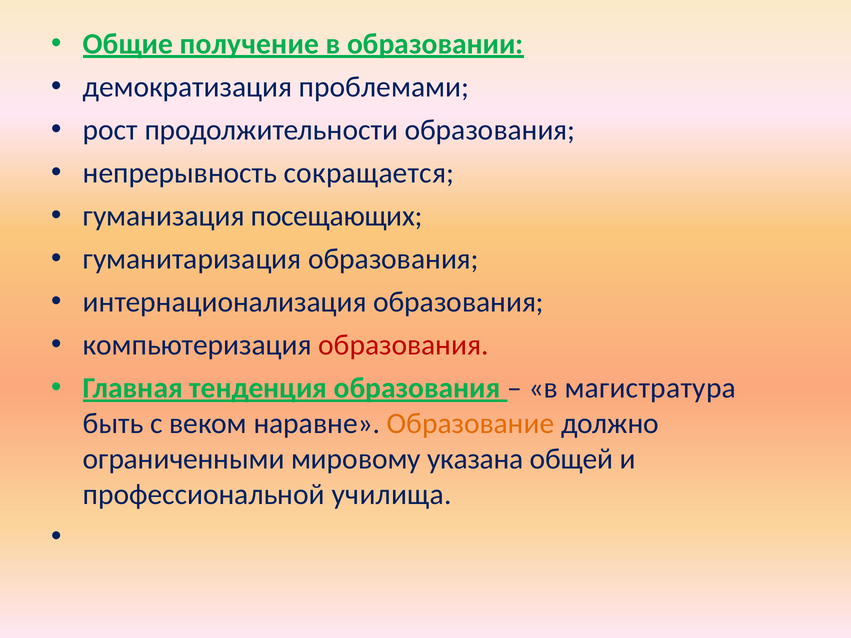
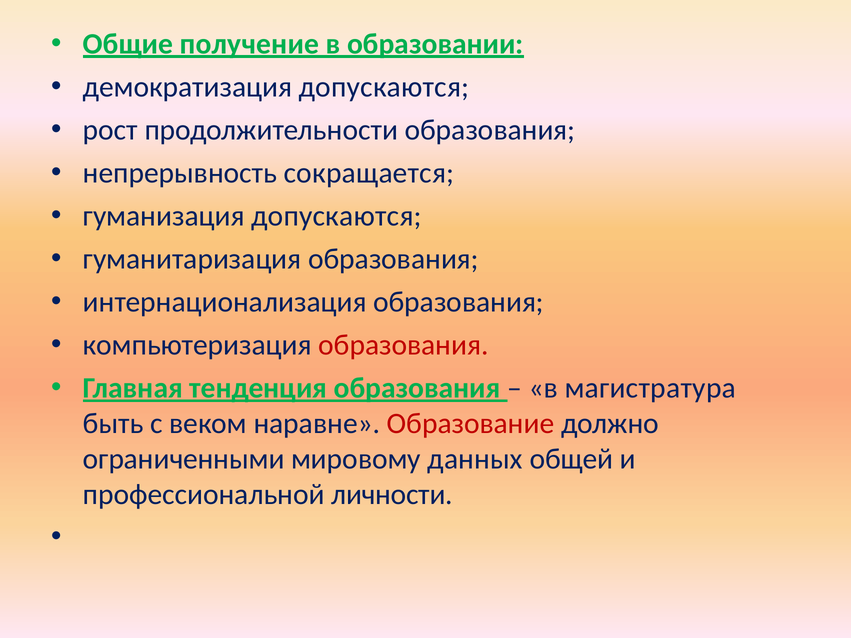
демократизация проблемами: проблемами -> допускаются (384, 87)
гуманизация посещающих: посещающих -> допускаются (336, 216)
Образование colour: orange -> red (471, 424)
указана: указана -> данных (475, 459)
училища: училища -> личности (392, 494)
